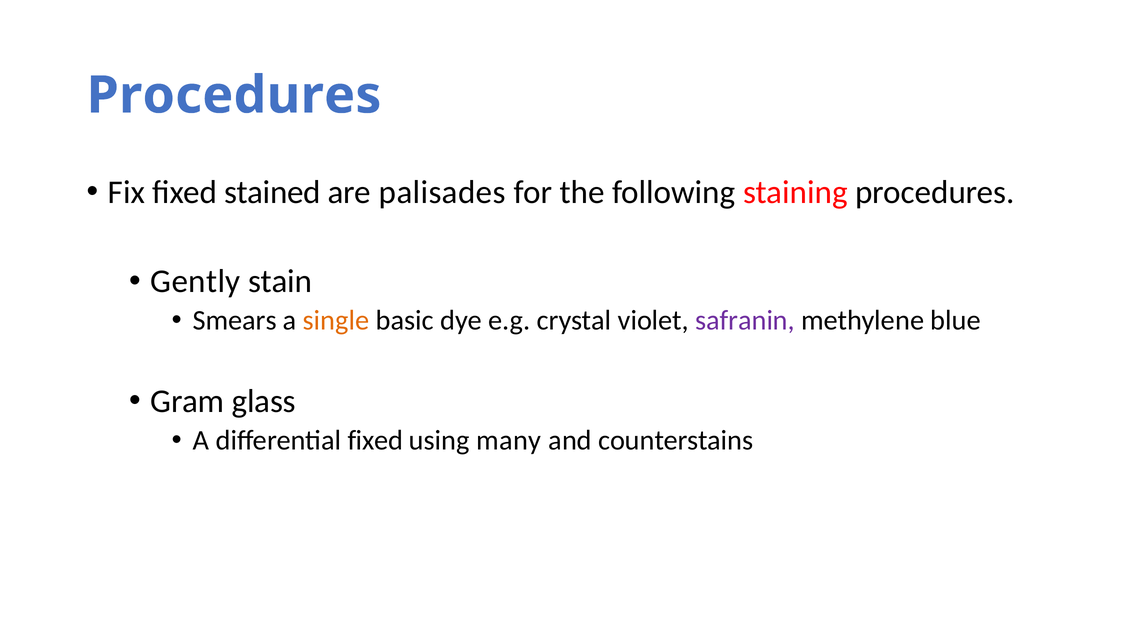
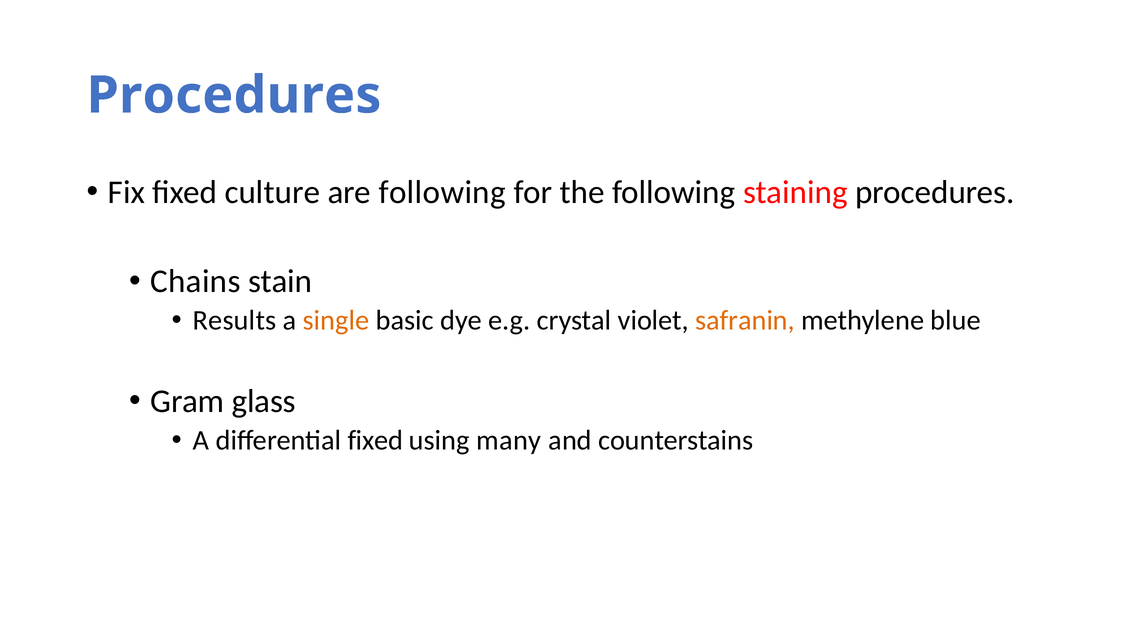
stained: stained -> culture (272, 192)
are palisades: palisades -> following (442, 192)
Gently: Gently -> Chains (195, 281)
Smears: Smears -> Results (235, 320)
safranin colour: purple -> orange (745, 320)
